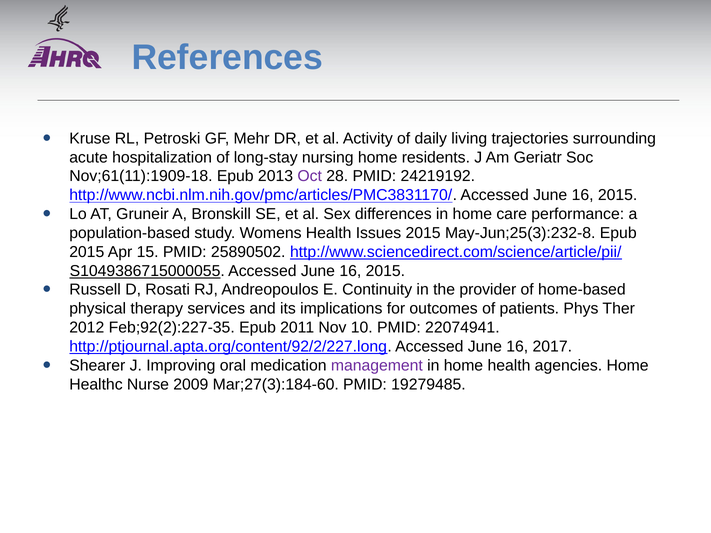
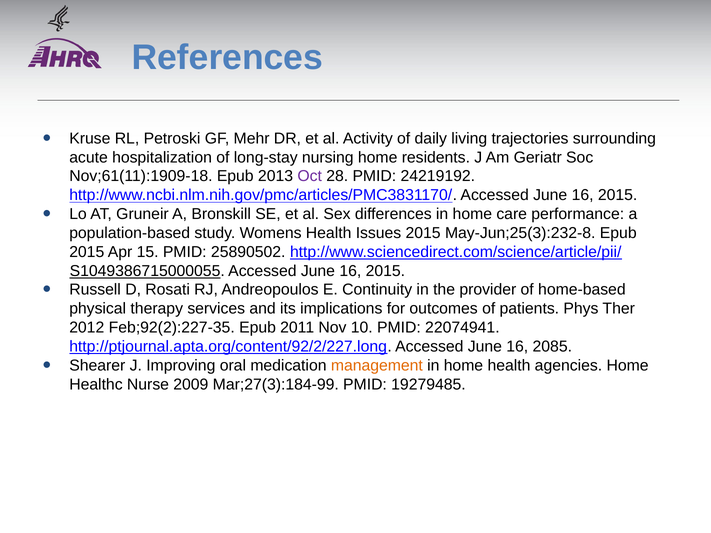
2017: 2017 -> 2085 (552, 347)
management colour: purple -> orange (377, 366)
Mar;27(3):184-60: Mar;27(3):184-60 -> Mar;27(3):184-99 (276, 385)
